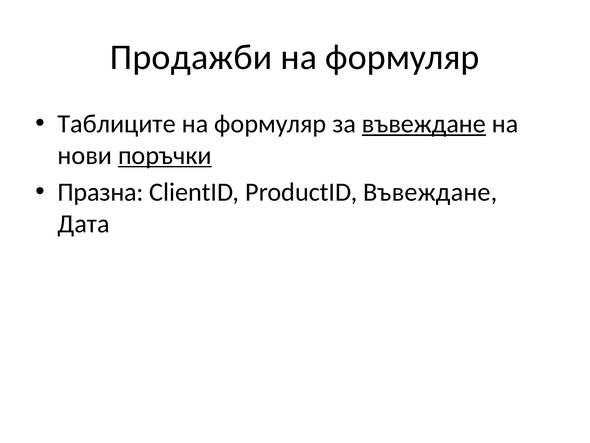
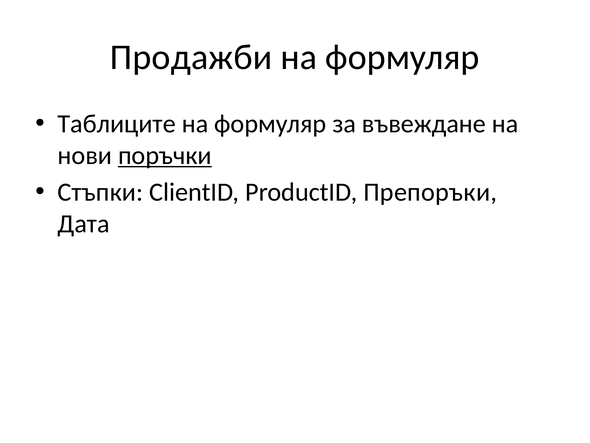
въвеждане underline: present -> none (424, 124)
Празна: Празна -> Стъпки (100, 192)
ProductID Въвеждане: Въвеждане -> Препоръки (430, 192)
